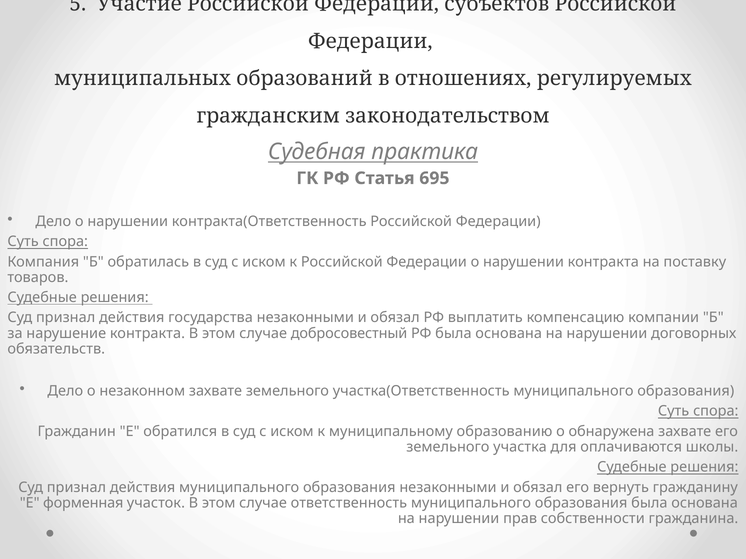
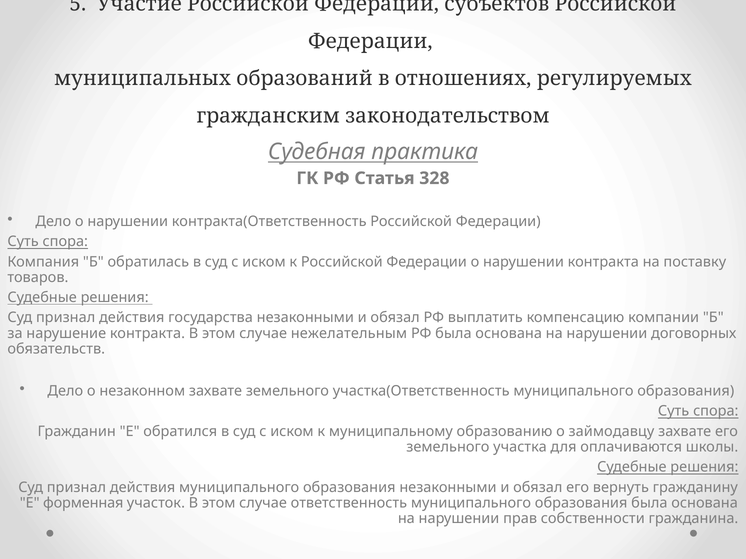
695: 695 -> 328 (434, 178)
добросовестный: добросовестный -> нежелательным (349, 334)
обнаружена: обнаружена -> займодавцу (611, 432)
